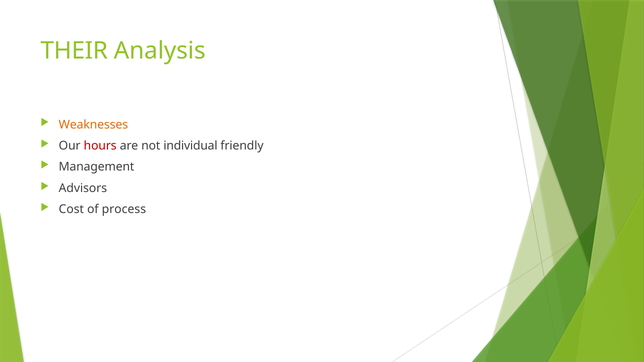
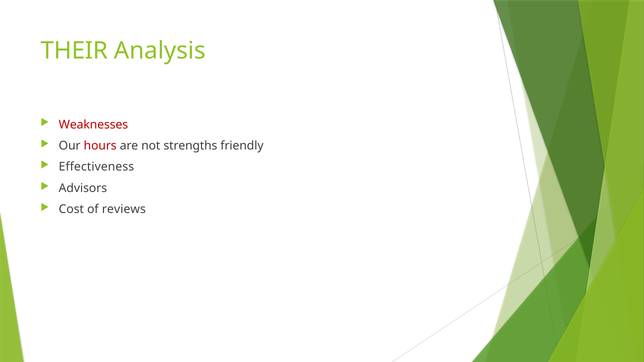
Weaknesses colour: orange -> red (93, 125)
individual: individual -> strengths (190, 146)
Management: Management -> Effectiveness (96, 167)
process: process -> reviews (124, 209)
